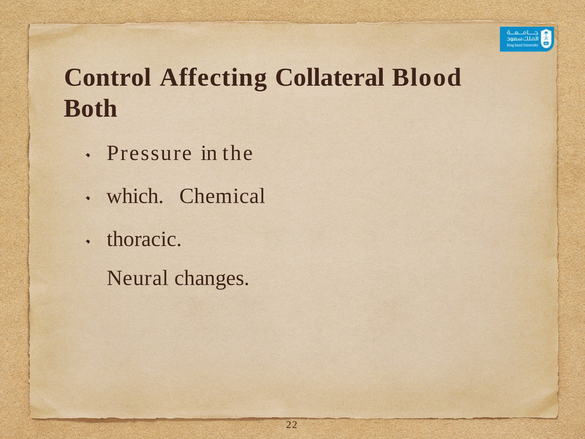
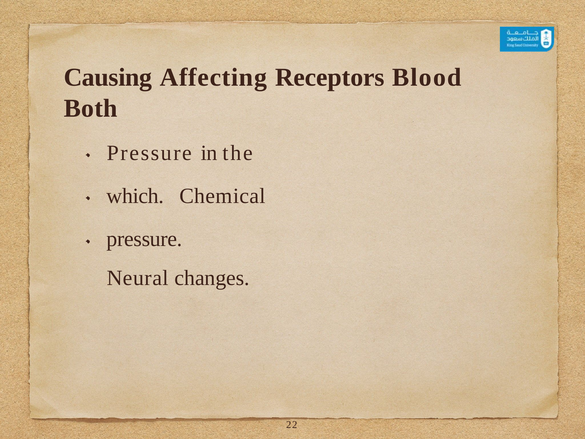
Control: Control -> Causing (108, 77)
Collateral: Collateral -> Receptors (330, 77)
thoracic: thoracic -> pressure (144, 239)
